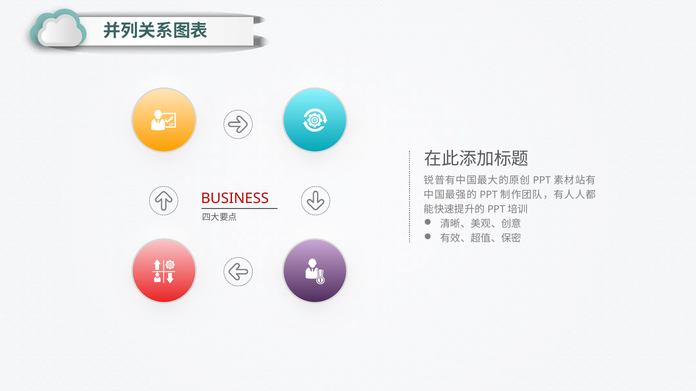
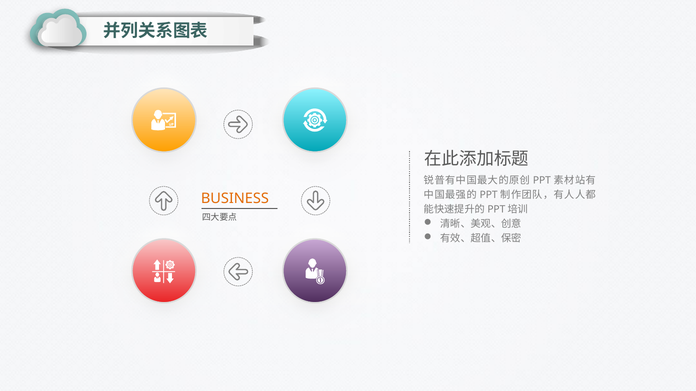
BUSINESS colour: red -> orange (235, 199)
